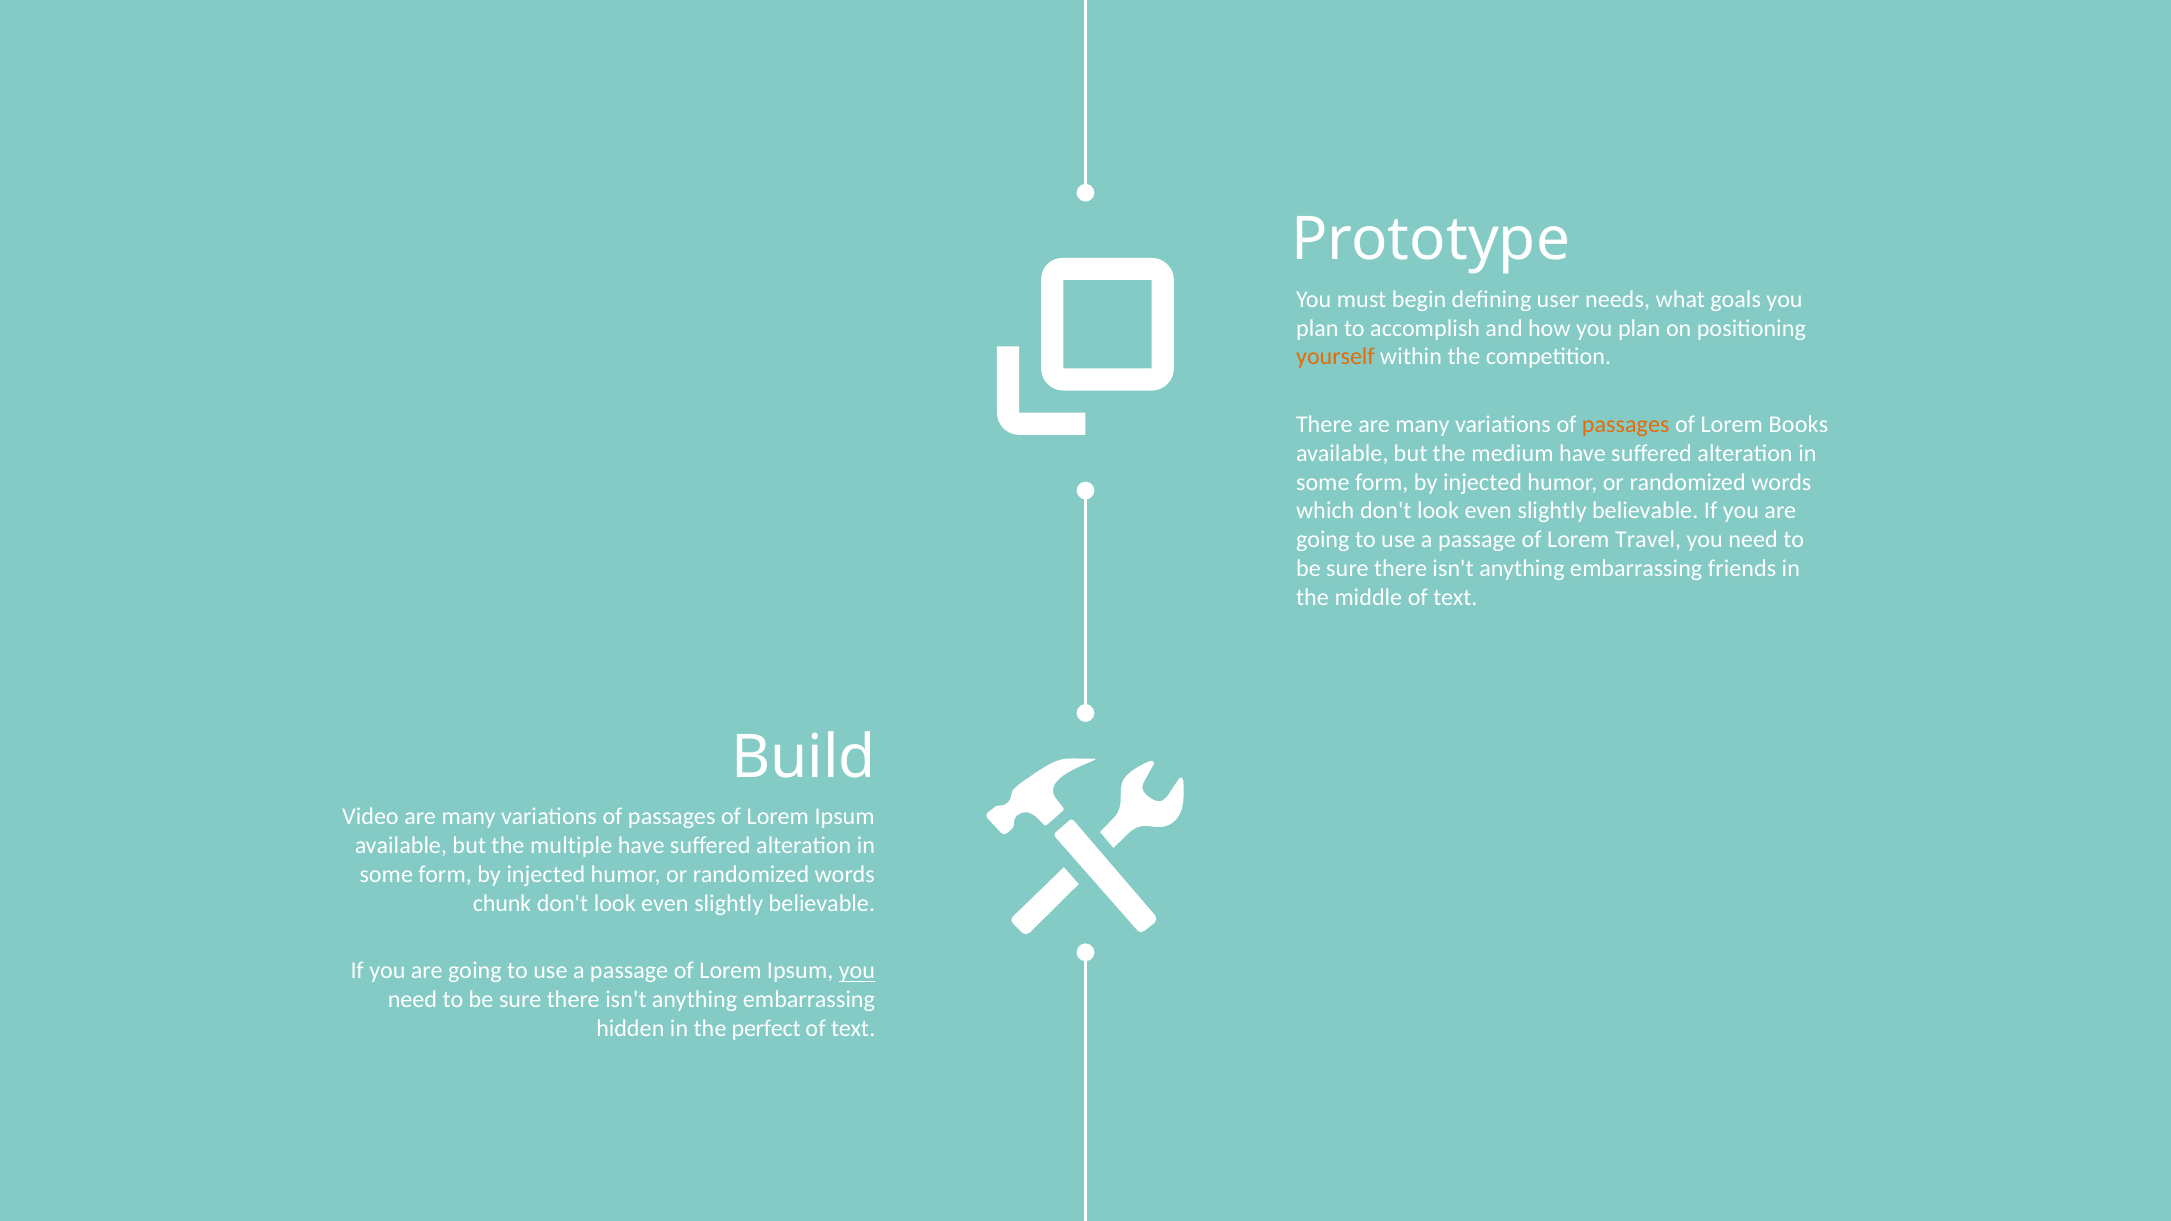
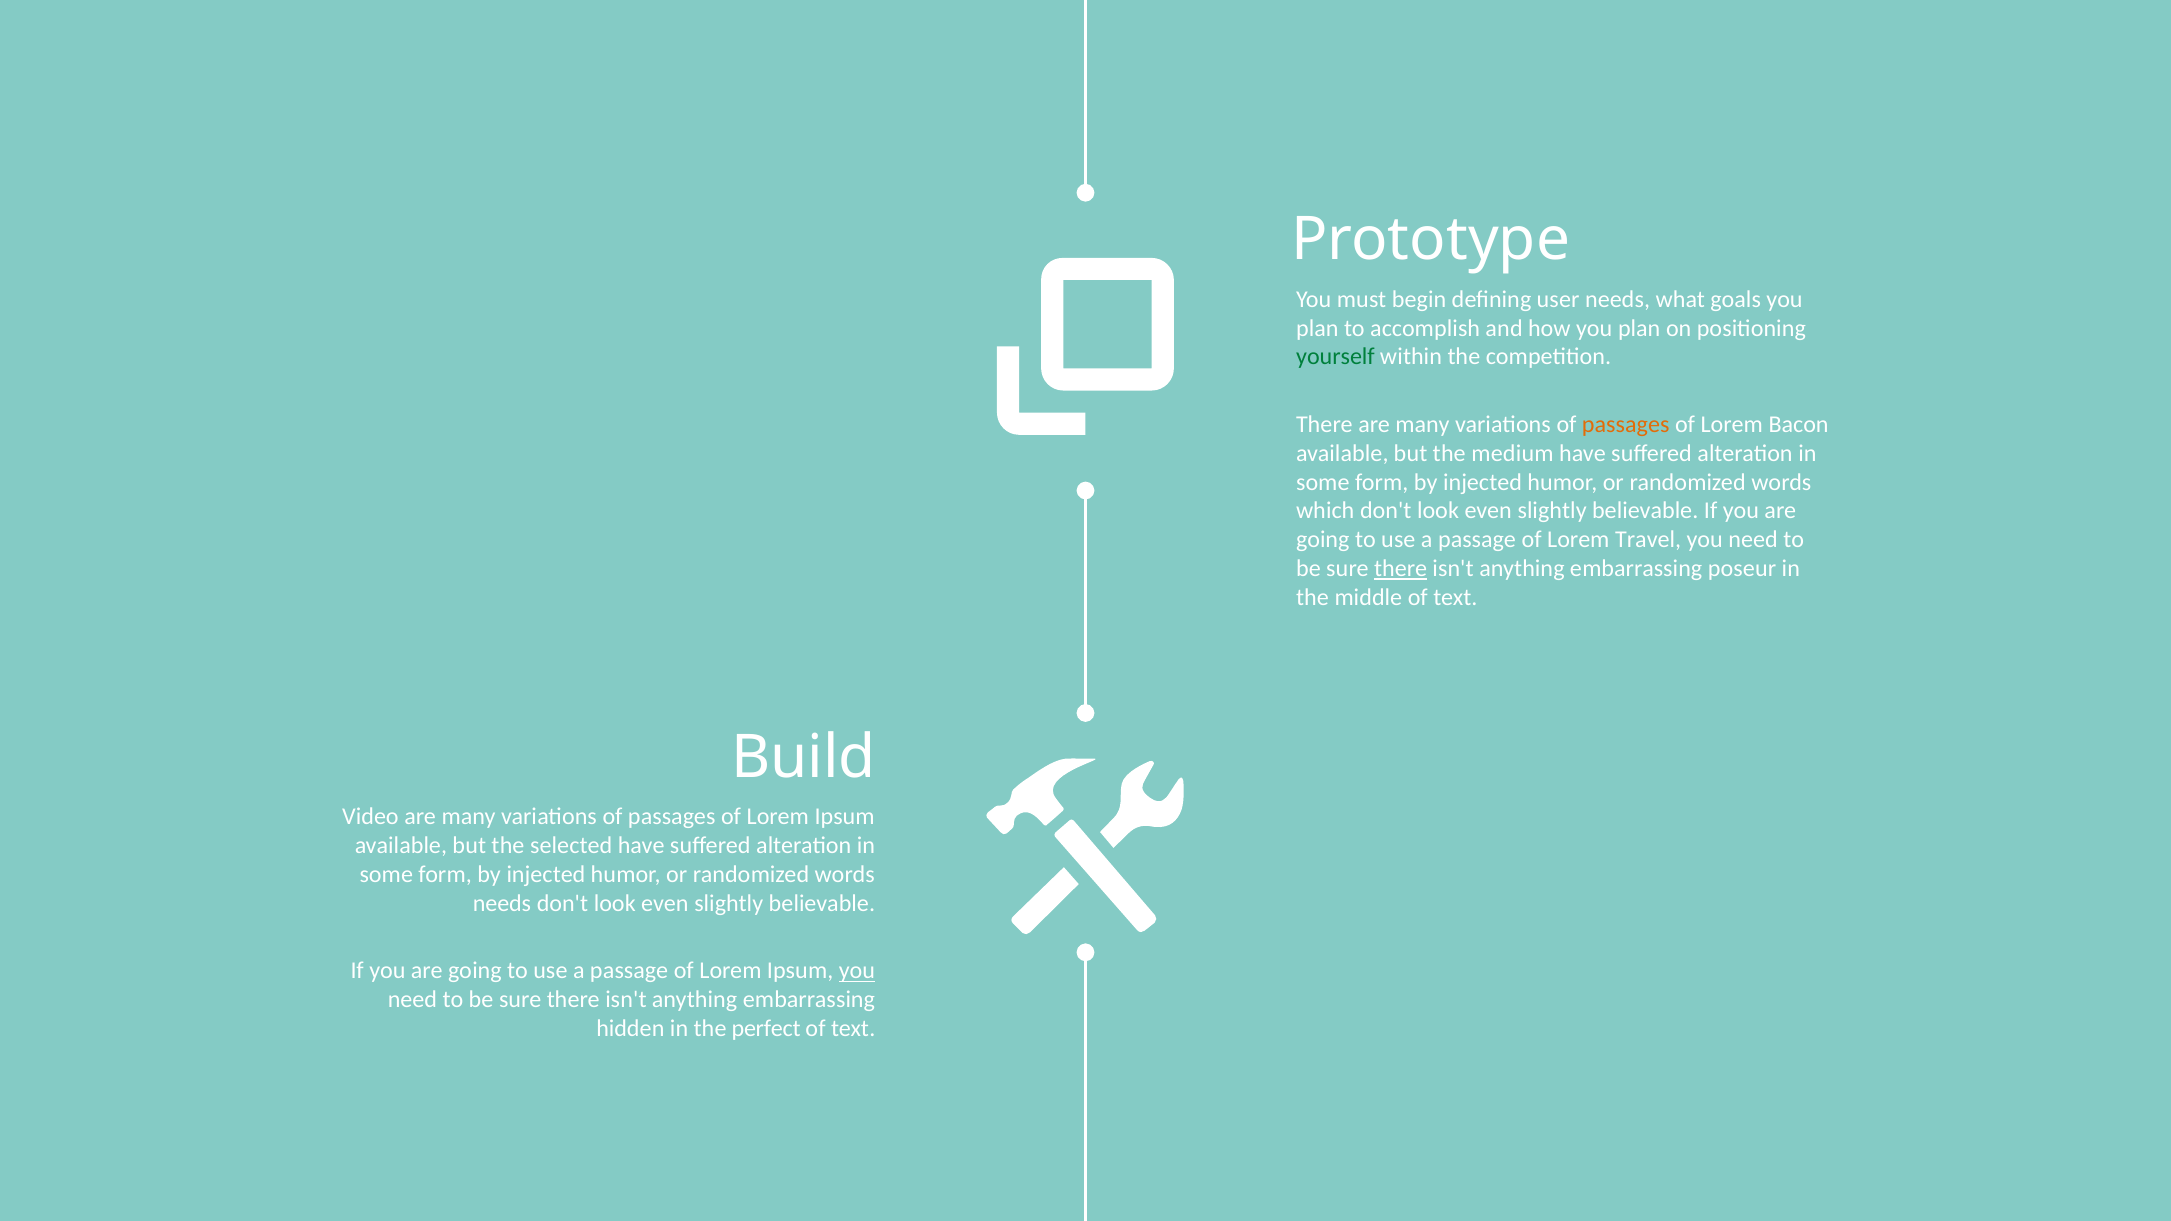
yourself colour: orange -> green (1335, 357)
Books: Books -> Bacon (1799, 424)
there underline: none -> present (1401, 569)
friends: friends -> poseur (1742, 569)
multiple: multiple -> selected (571, 846)
chunk: chunk -> needs (502, 904)
